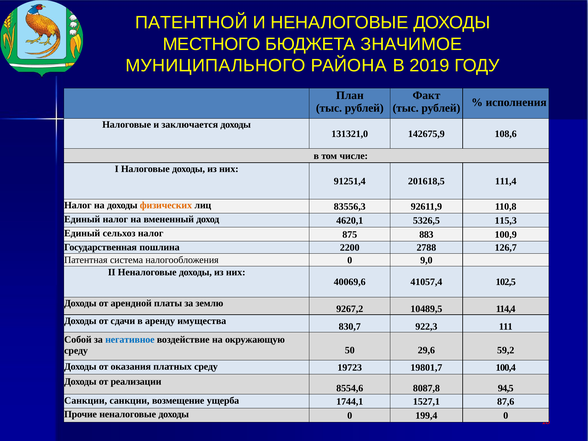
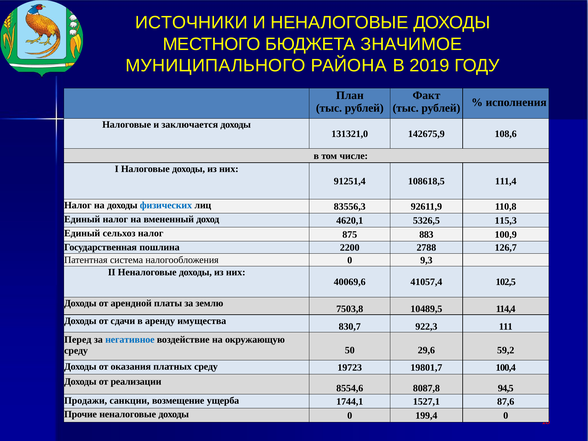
ПАТЕНТНОЙ: ПАТЕНТНОЙ -> ИСТОЧНИКИ (191, 23)
201618,5: 201618,5 -> 108618,5 (426, 181)
физических colour: orange -> blue (166, 205)
9,0: 9,0 -> 9,3 (426, 260)
9267,2: 9267,2 -> 7503,8 (350, 309)
Собой: Собой -> Перед (78, 340)
Санкции: Санкции -> Продажи (86, 400)
